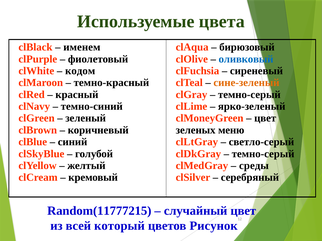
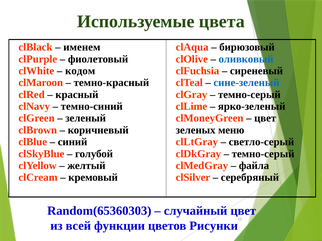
сине-зеленый colour: orange -> blue (246, 83)
среды: среды -> файла (254, 166)
Random(11777215: Random(11777215 -> Random(65360303 (99, 211)
который: который -> функции (120, 226)
Рисунок: Рисунок -> Рисунки (214, 226)
